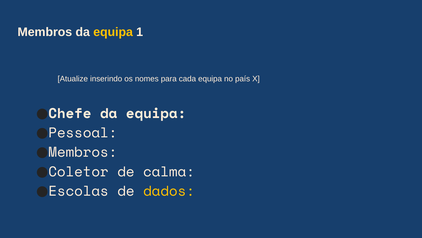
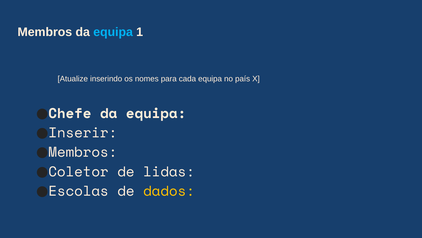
equipa colour: yellow -> light blue (113, 32)
Pessoal: Pessoal -> Inserir (83, 132)
calma: calma -> lidas (169, 171)
